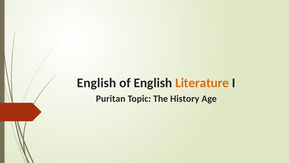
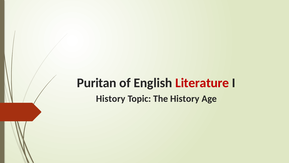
English: English -> Puritan (97, 83)
Literature colour: orange -> red (202, 83)
Puritan: Puritan -> History (111, 98)
